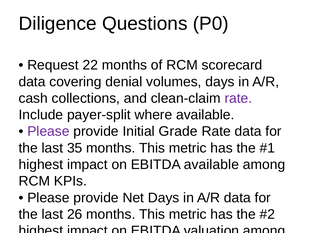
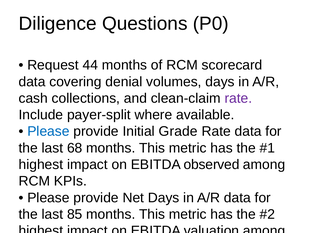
22: 22 -> 44 (90, 65)
Please colour: purple -> blue (48, 132)
35: 35 -> 68 (75, 148)
EBITDA available: available -> observed (212, 165)
26: 26 -> 85 (75, 215)
